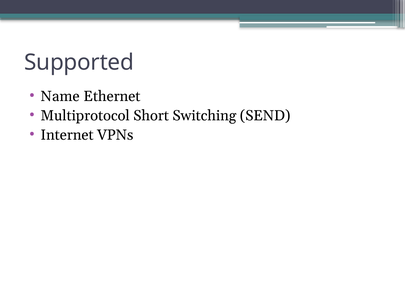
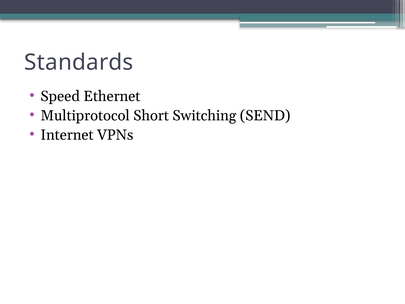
Supported: Supported -> Standards (79, 62)
Name: Name -> Speed (60, 96)
